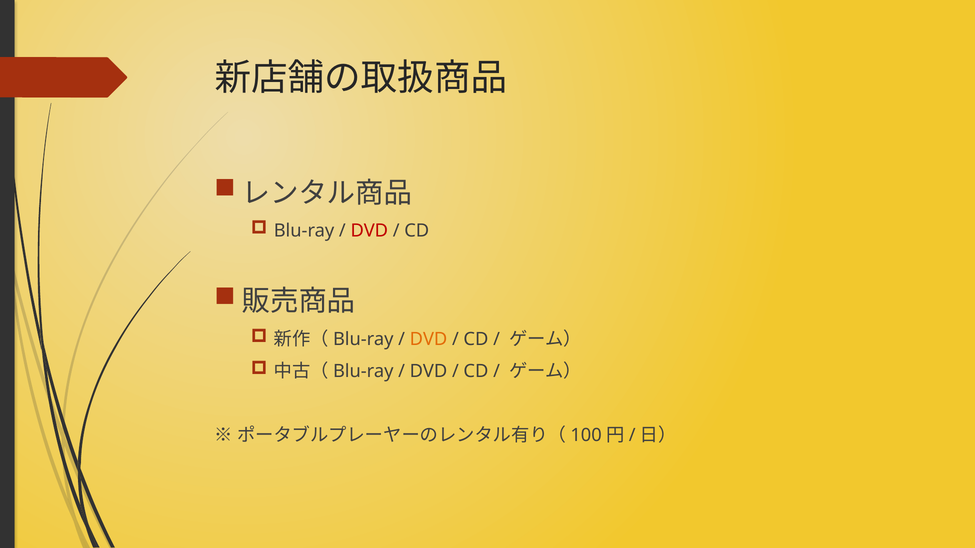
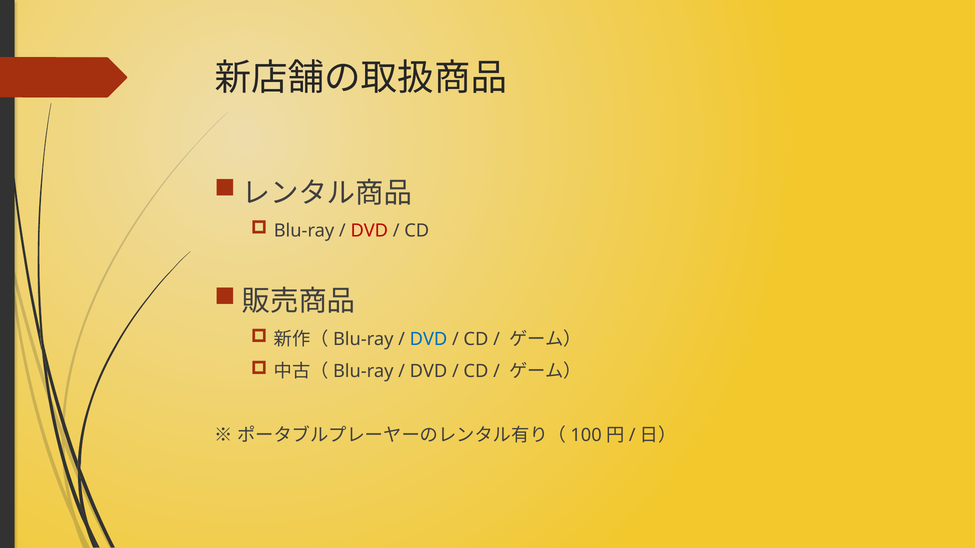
DVD colour: orange -> blue (429, 339)
